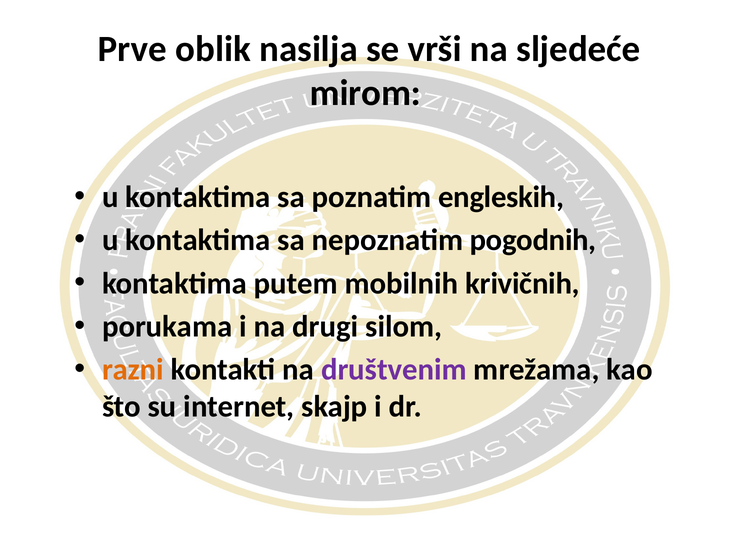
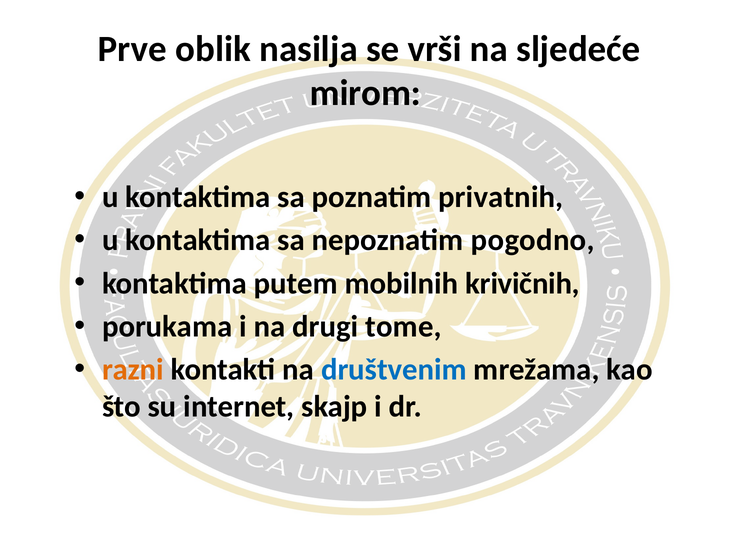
engleskih: engleskih -> privatnih (501, 197)
pogodnih: pogodnih -> pogodno (533, 240)
silom: silom -> tome (404, 326)
društvenim colour: purple -> blue (394, 369)
